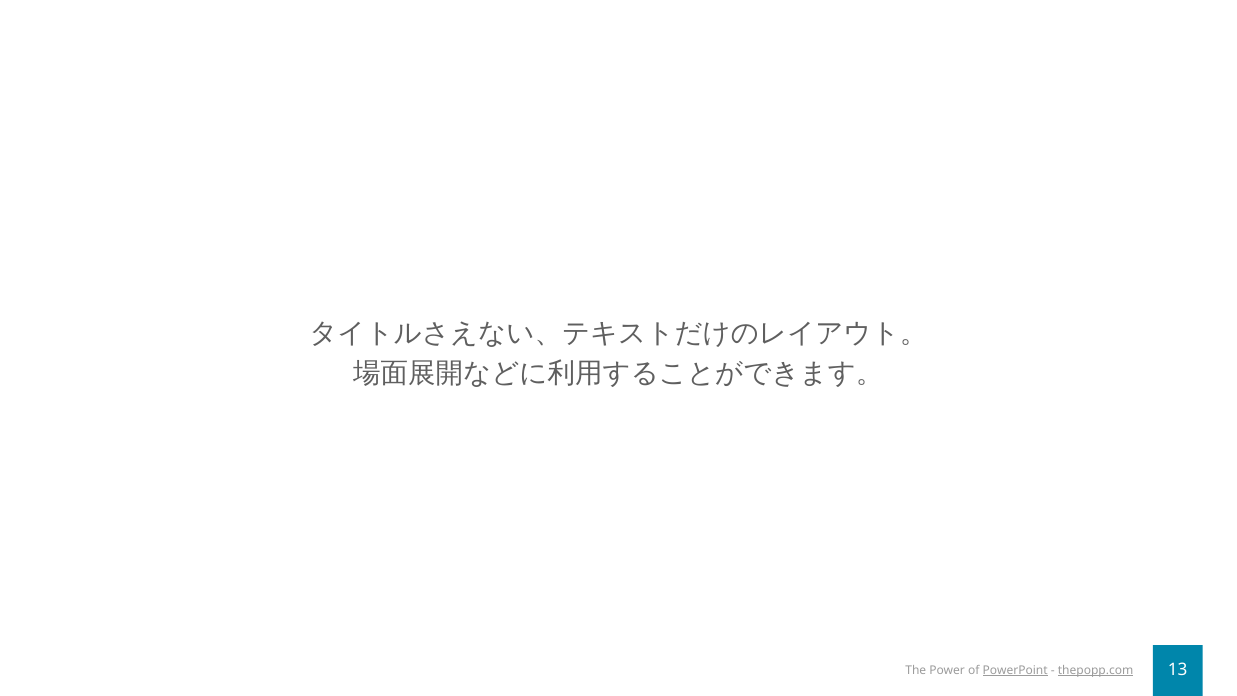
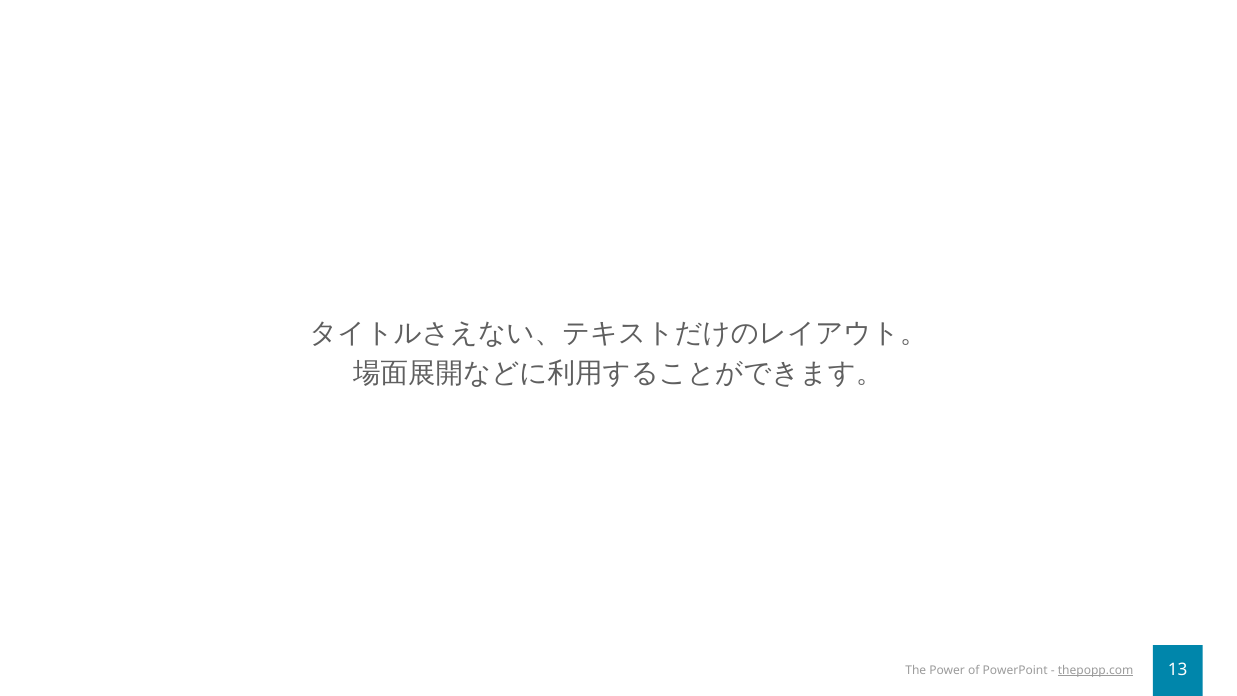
PowerPoint underline: present -> none (1015, 670)
